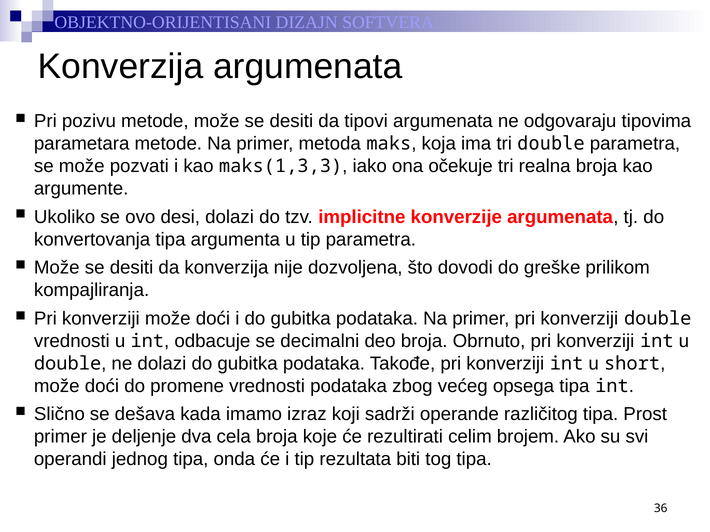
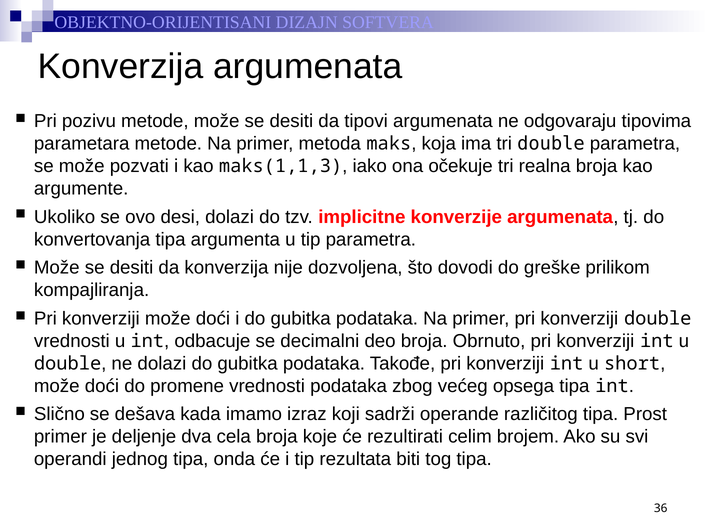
maks(1,3,3: maks(1,3,3 -> maks(1,1,3 (281, 166)
